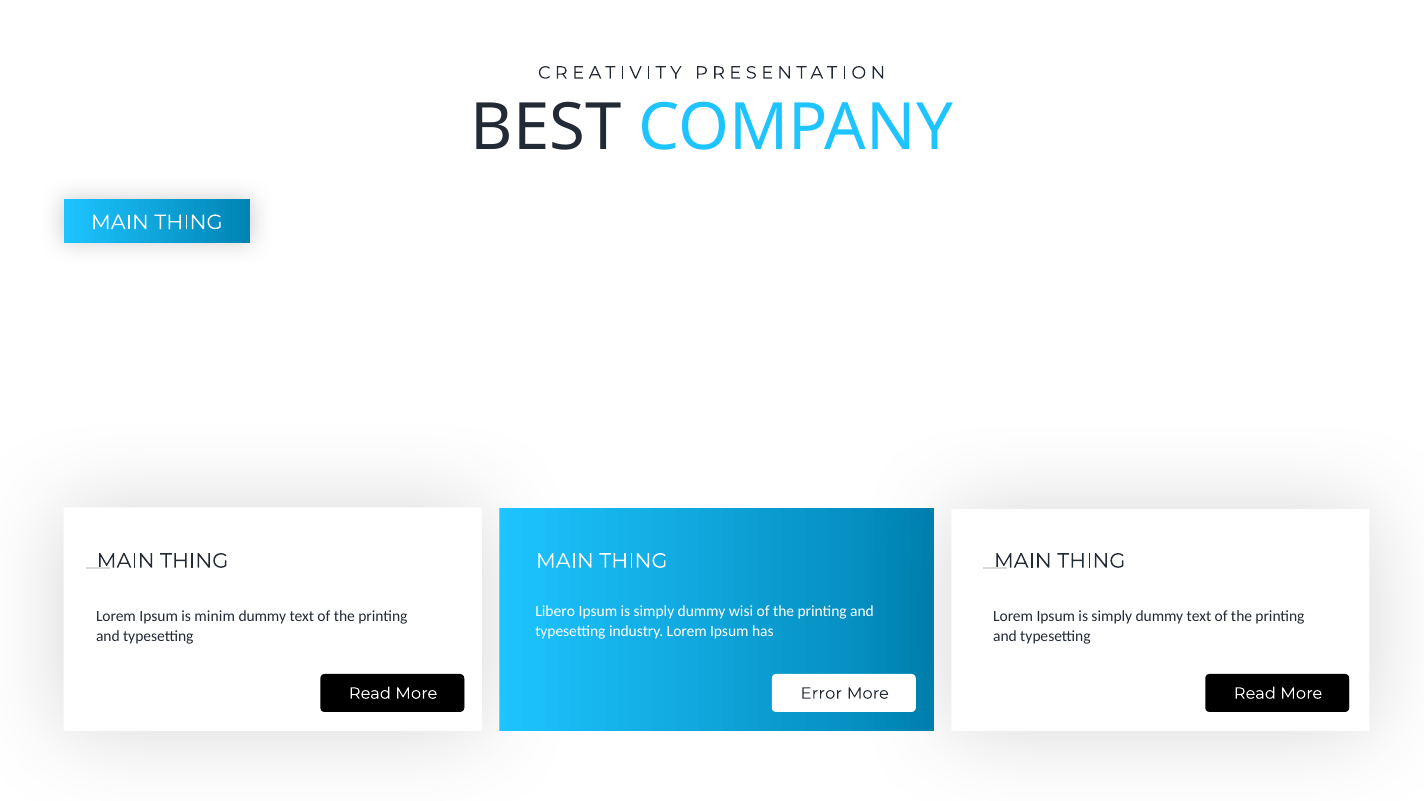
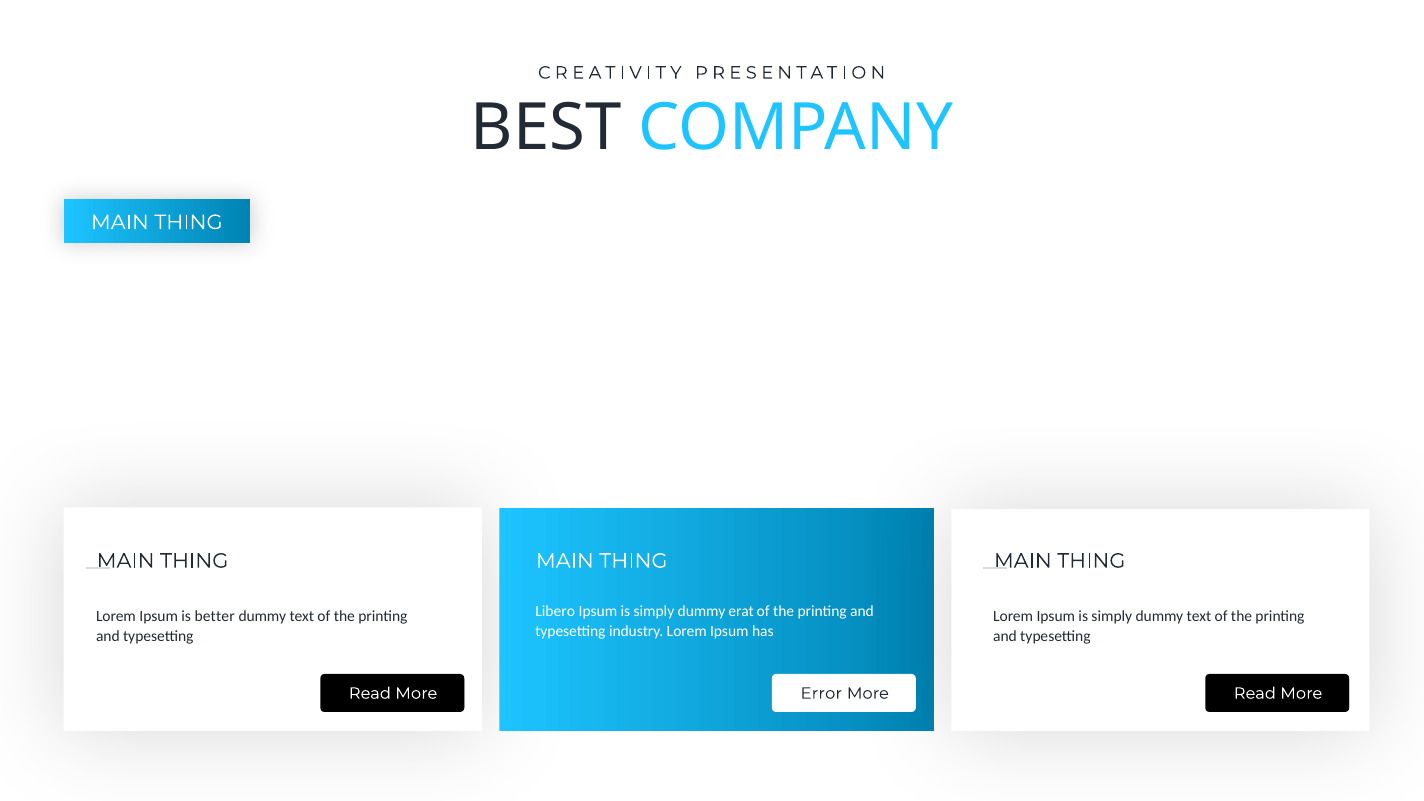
wisi: wisi -> erat (741, 611)
minim: minim -> better (215, 616)
